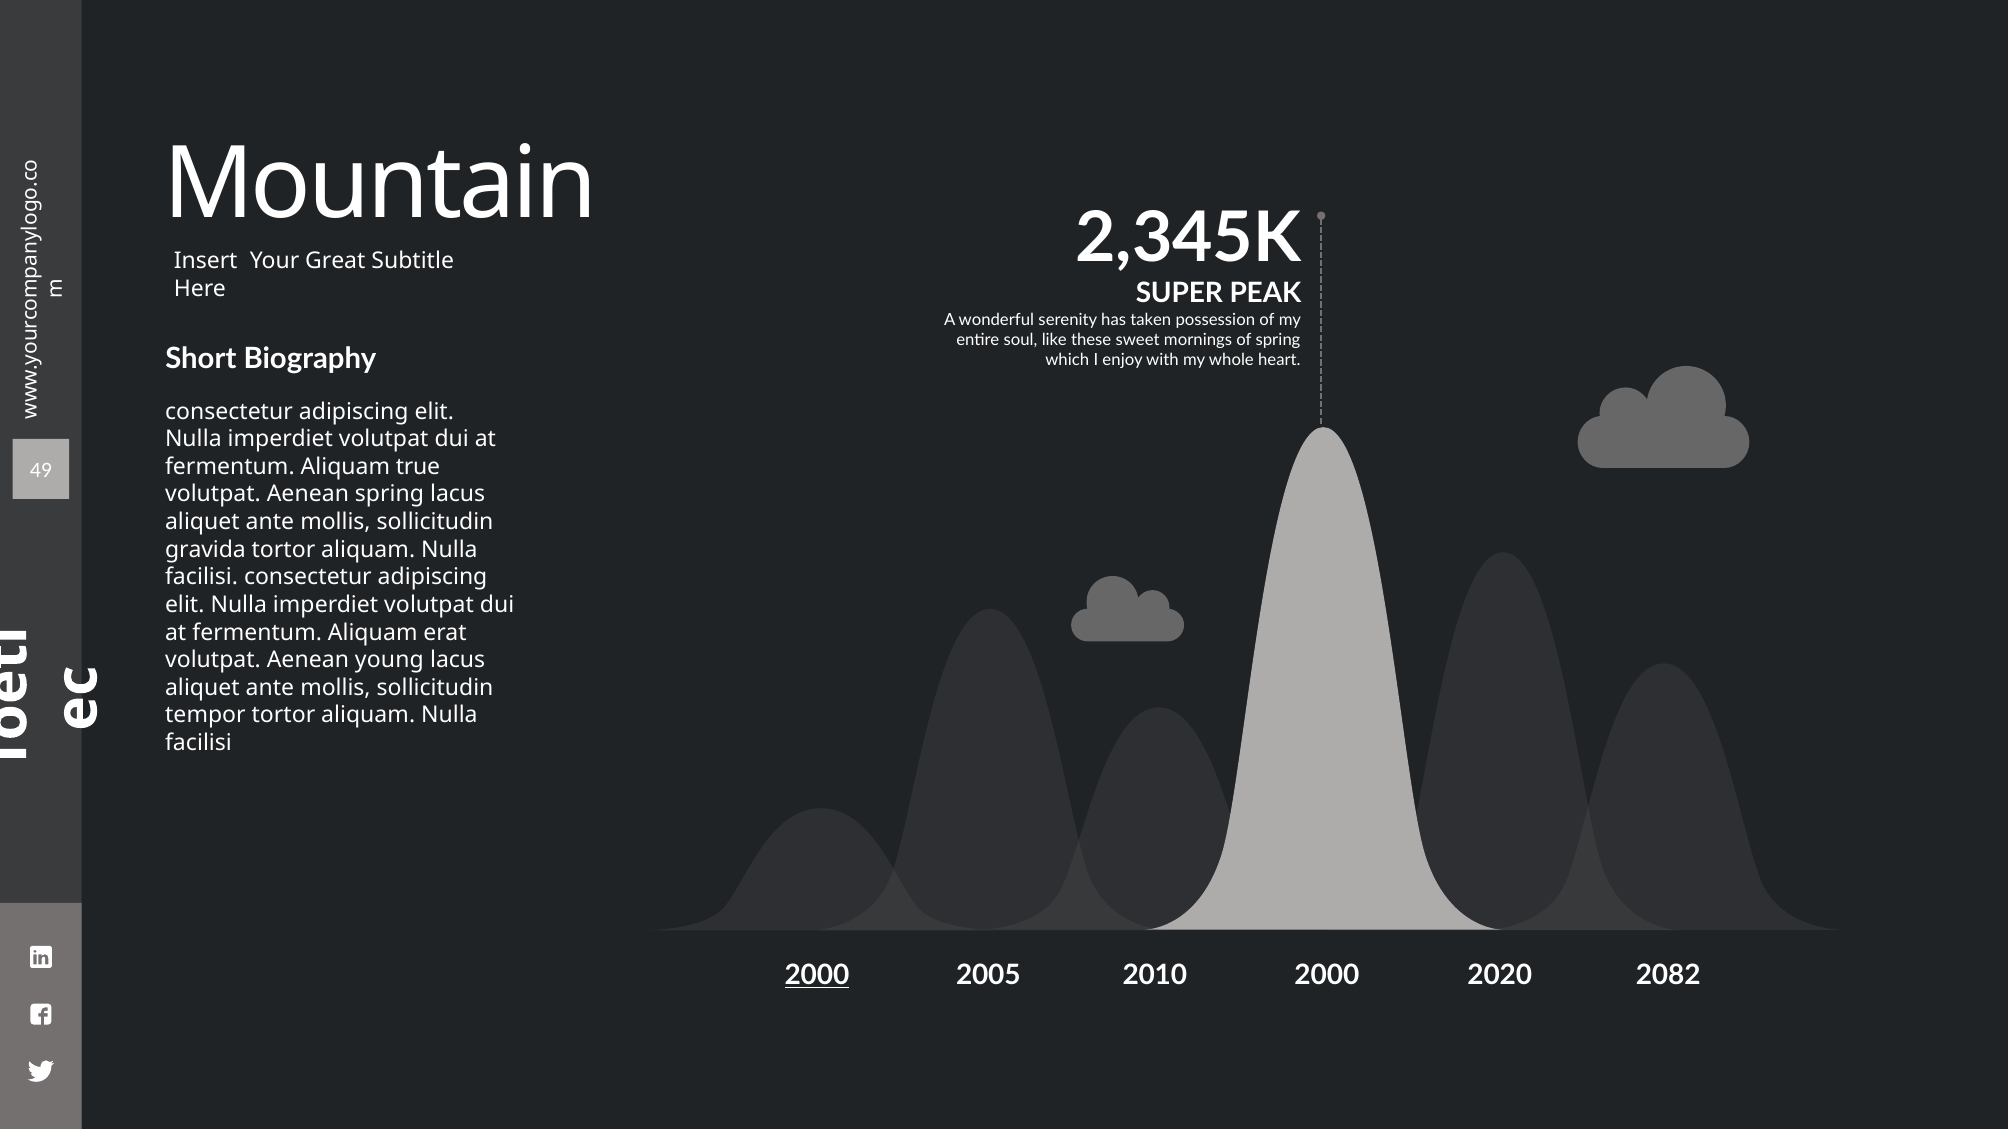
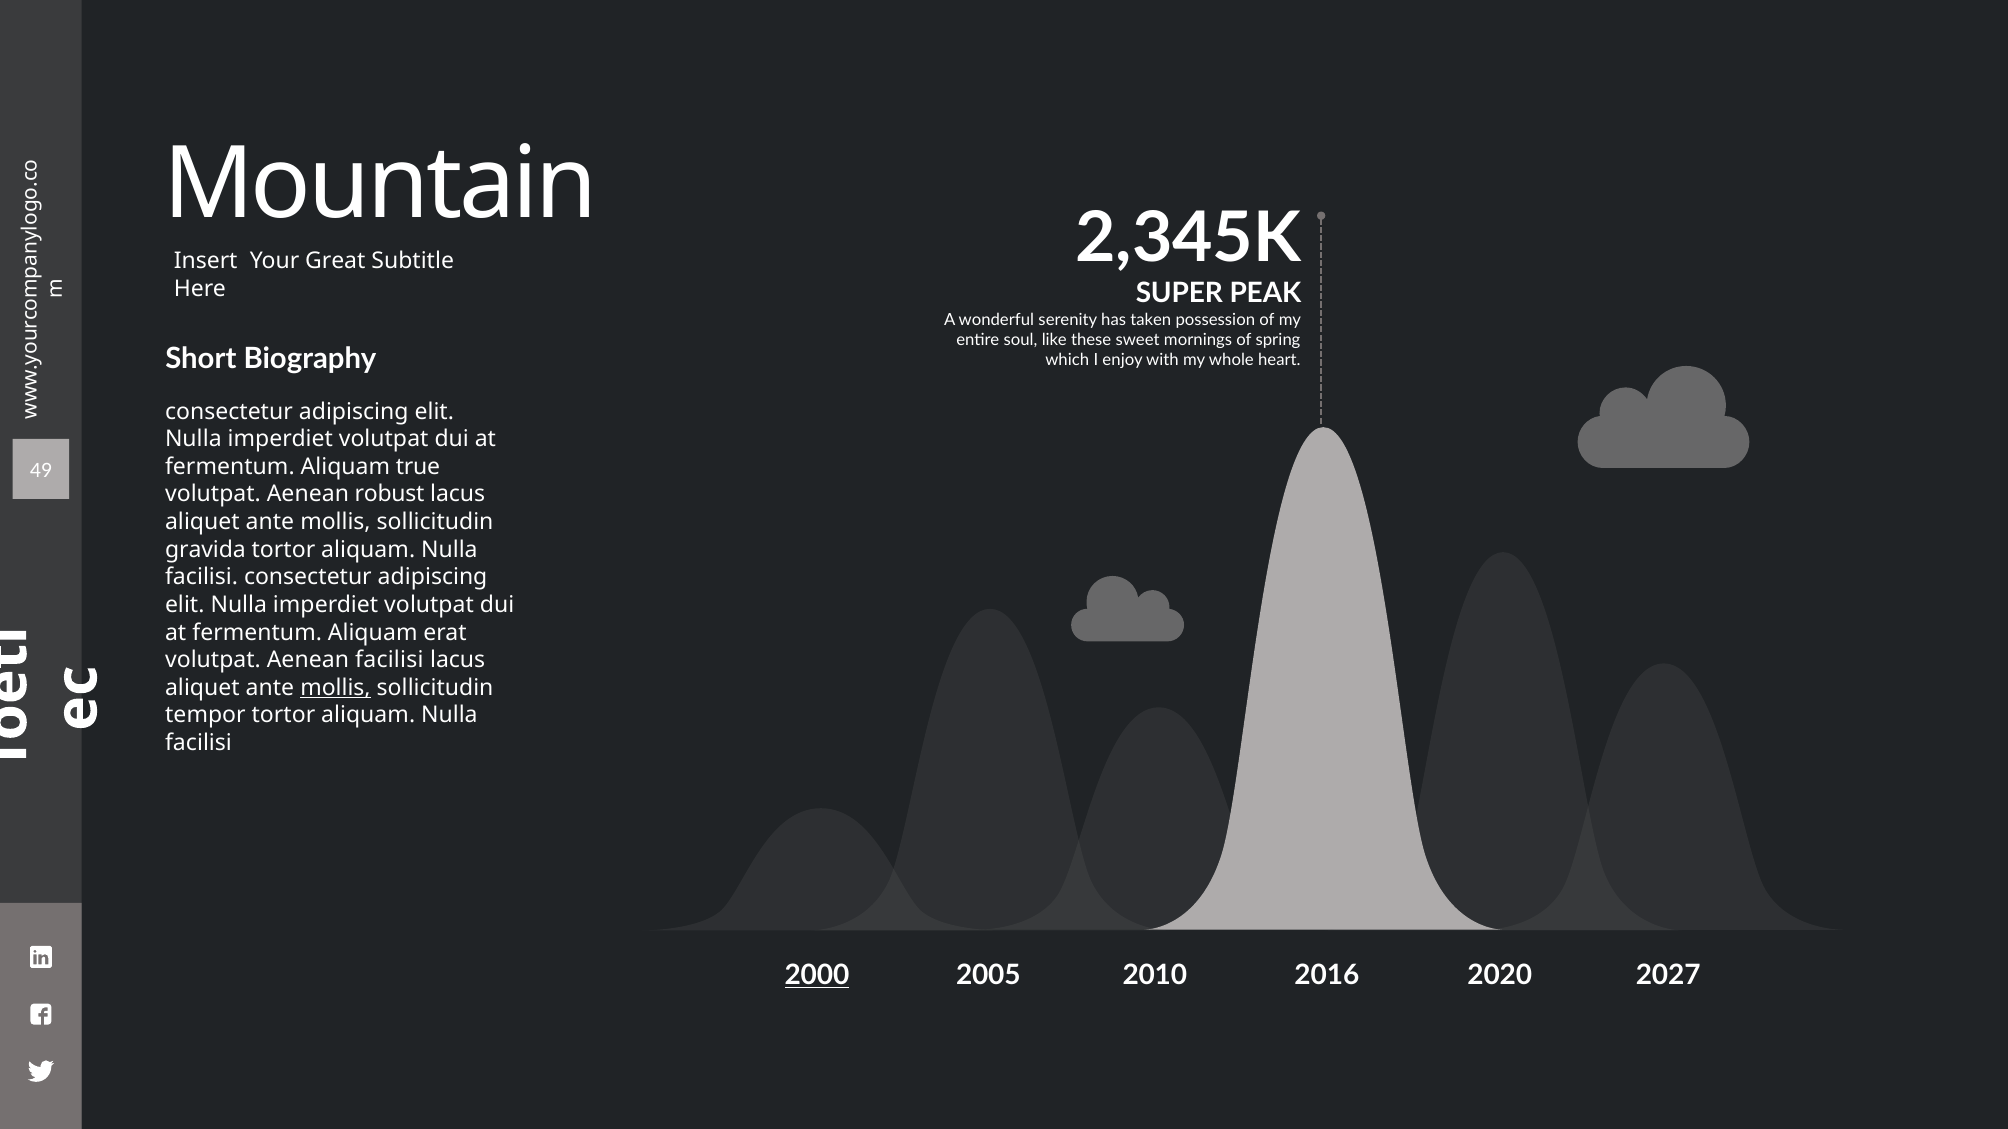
Aenean spring: spring -> robust (390, 495)
Aenean young: young -> facilisi (389, 660)
mollis underline: none -> present (335, 688)
2010 2000: 2000 -> 2016 (1327, 976)
2082: 2082 -> 2027 (1668, 976)
